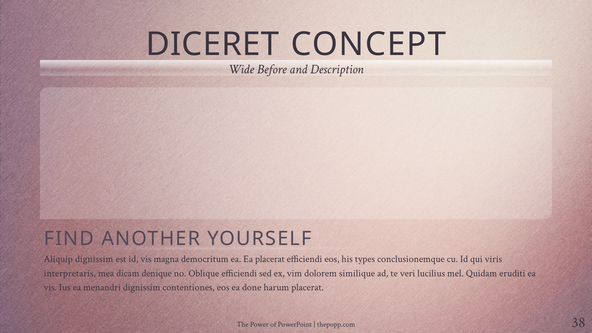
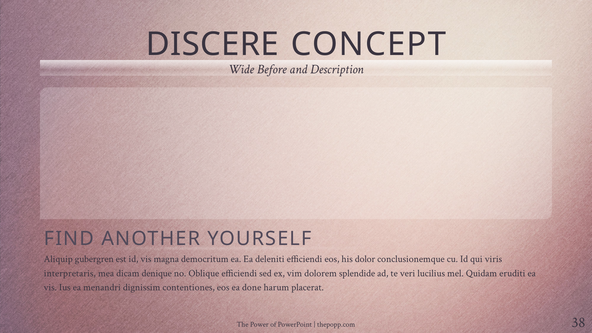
DICERET: DICERET -> DISCERE (212, 44)
Aliquip dignissim: dignissim -> gubergren (94, 259)
Ea placerat: placerat -> deleniti (270, 259)
types: types -> dolor (365, 259)
similique: similique -> splendide (357, 273)
